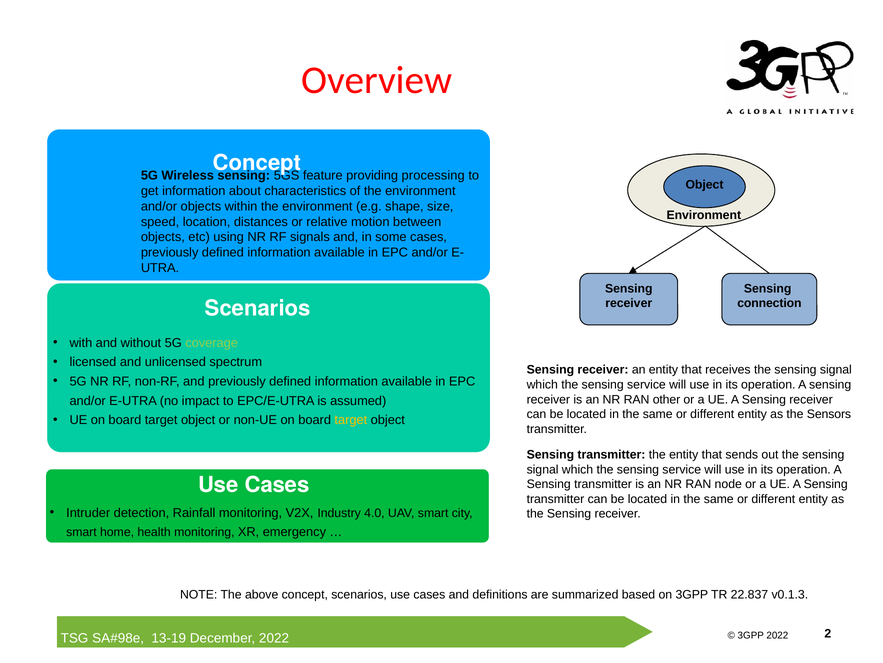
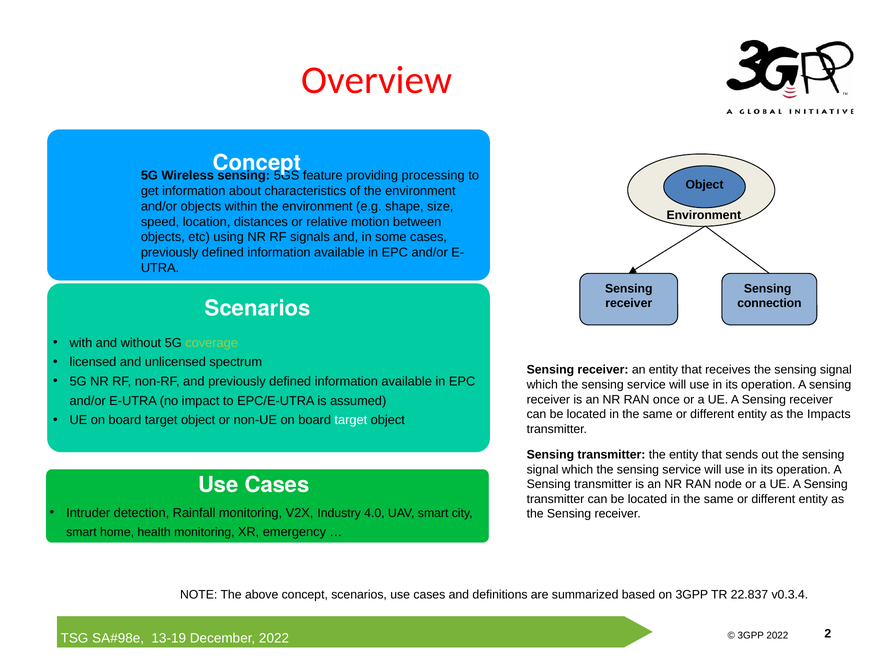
other: other -> once (666, 399)
Sensors: Sensors -> Impacts (829, 414)
target colour: yellow -> white (351, 420)
v0.1.3: v0.1.3 -> v0.3.4 (790, 594)
